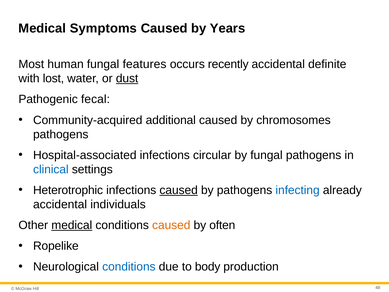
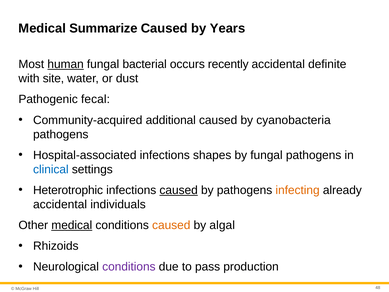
Symptoms: Symptoms -> Summarize (103, 28)
human underline: none -> present (66, 64)
features: features -> bacterial (145, 64)
lost: lost -> site (53, 78)
dust underline: present -> none (127, 78)
chromosomes: chromosomes -> cyanobacteria (294, 120)
circular: circular -> shapes (212, 155)
infecting colour: blue -> orange (298, 190)
often: often -> algal (222, 225)
Ropelike: Ropelike -> Rhizoids (56, 246)
conditions colour: blue -> purple (129, 267)
body: body -> pass (208, 267)
